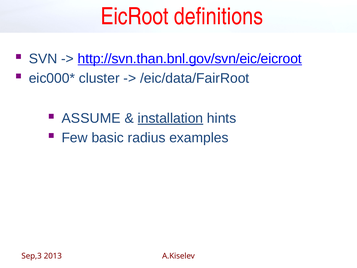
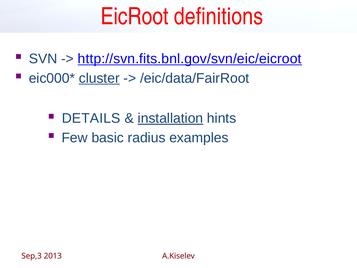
http://svn.than.bnl.gov/svn/eic/eicroot: http://svn.than.bnl.gov/svn/eic/eicroot -> http://svn.fits.bnl.gov/svn/eic/eicroot (190, 59)
cluster underline: none -> present (99, 78)
ASSUME: ASSUME -> DETAILS (91, 118)
